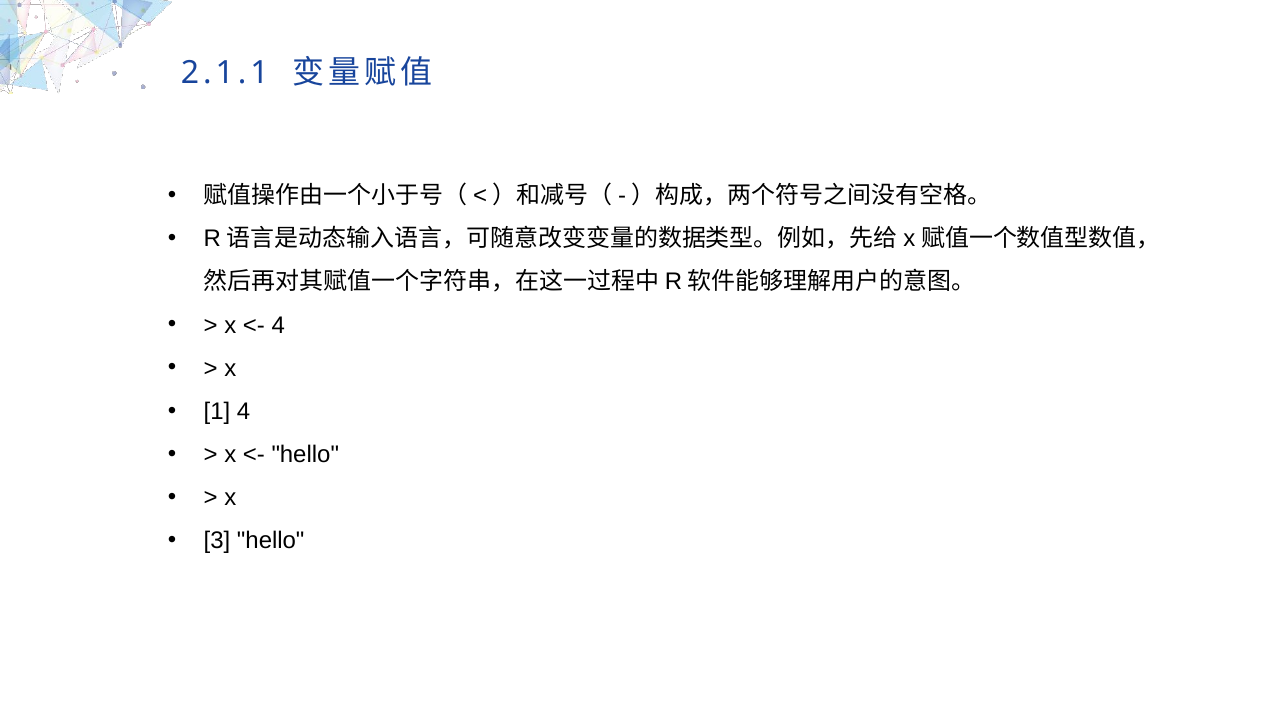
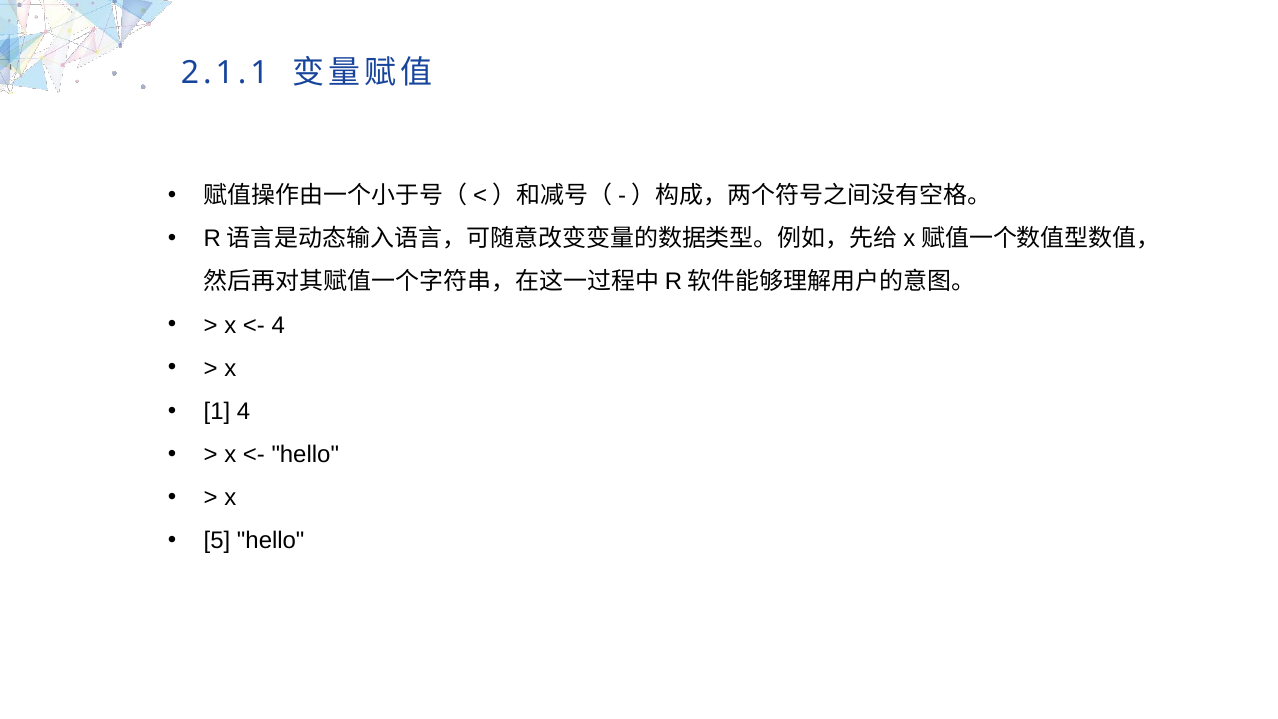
3: 3 -> 5 (217, 541)
